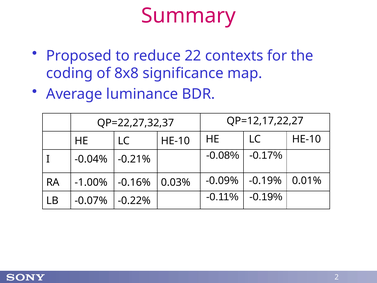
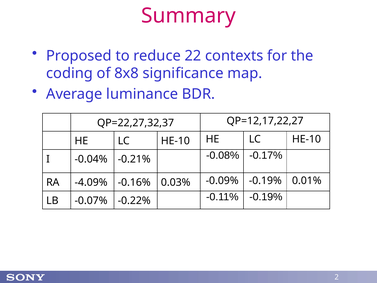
-1.00%: -1.00% -> -4.09% (91, 182)
